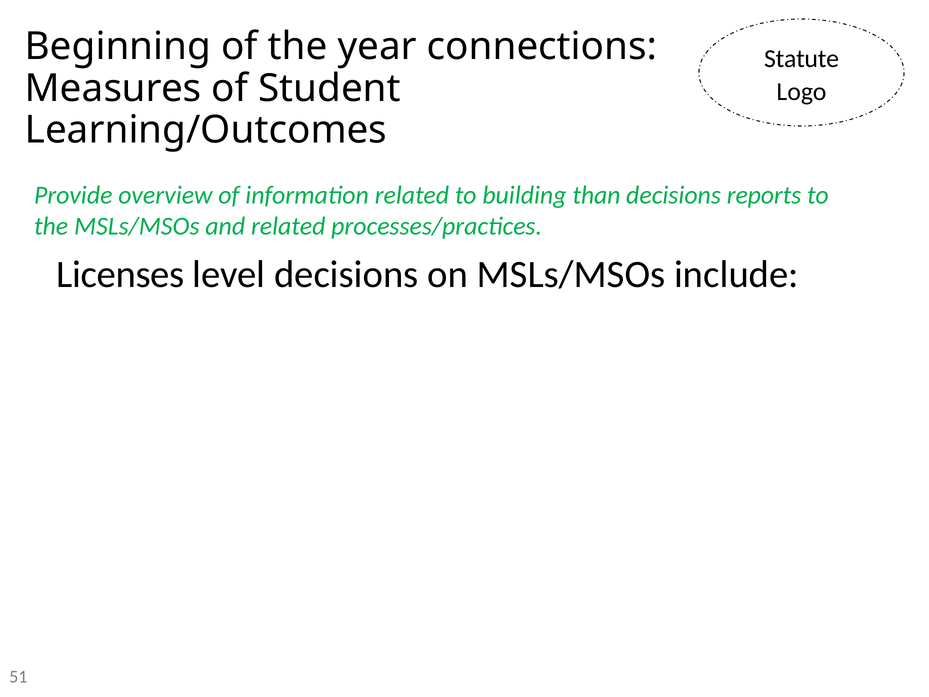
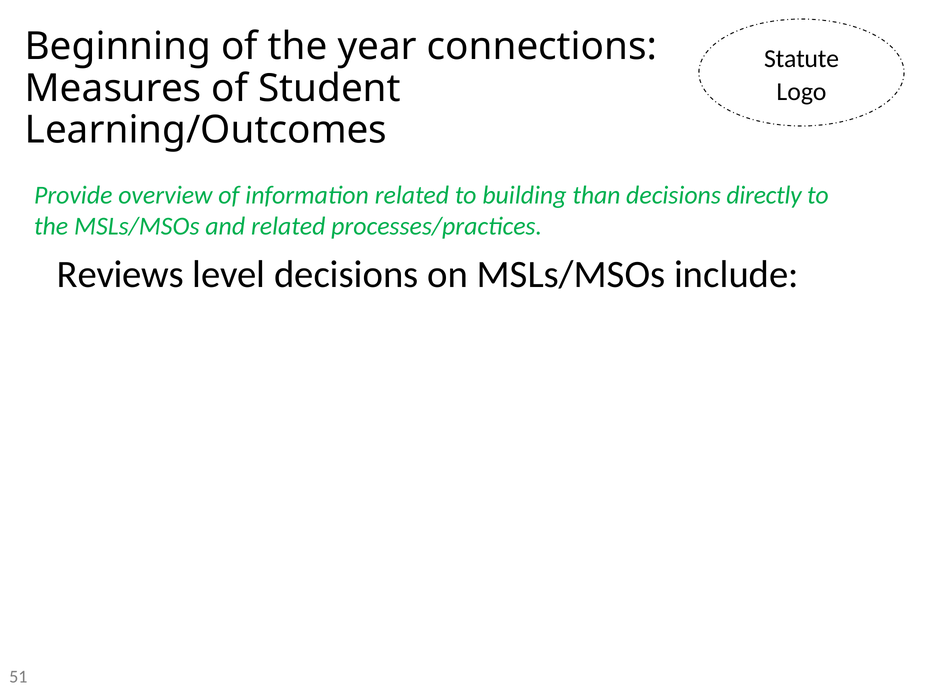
reports: reports -> directly (764, 195)
Licenses: Licenses -> Reviews (120, 274)
